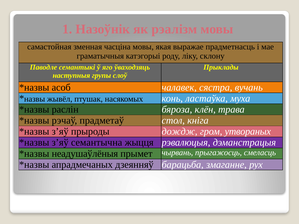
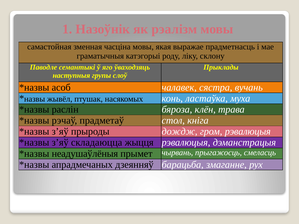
гром утвораных: утвораных -> рэвалюцыя (248, 132)
семантычна: семантычна -> складаюцца (97, 143)
